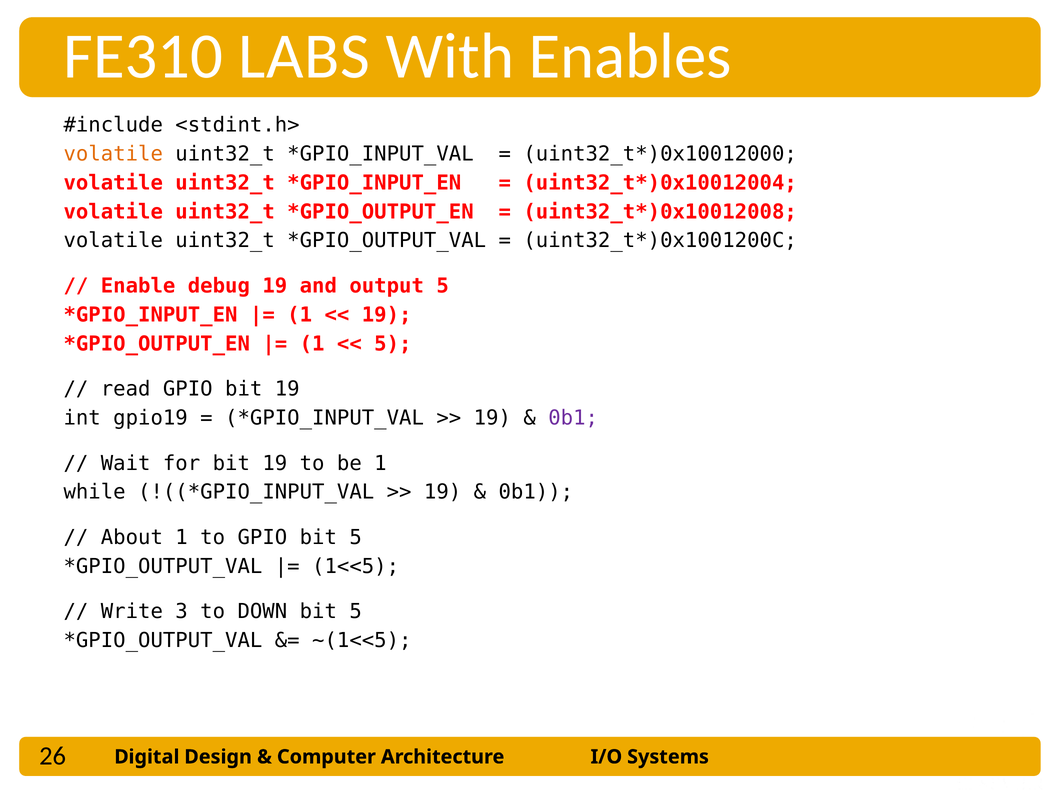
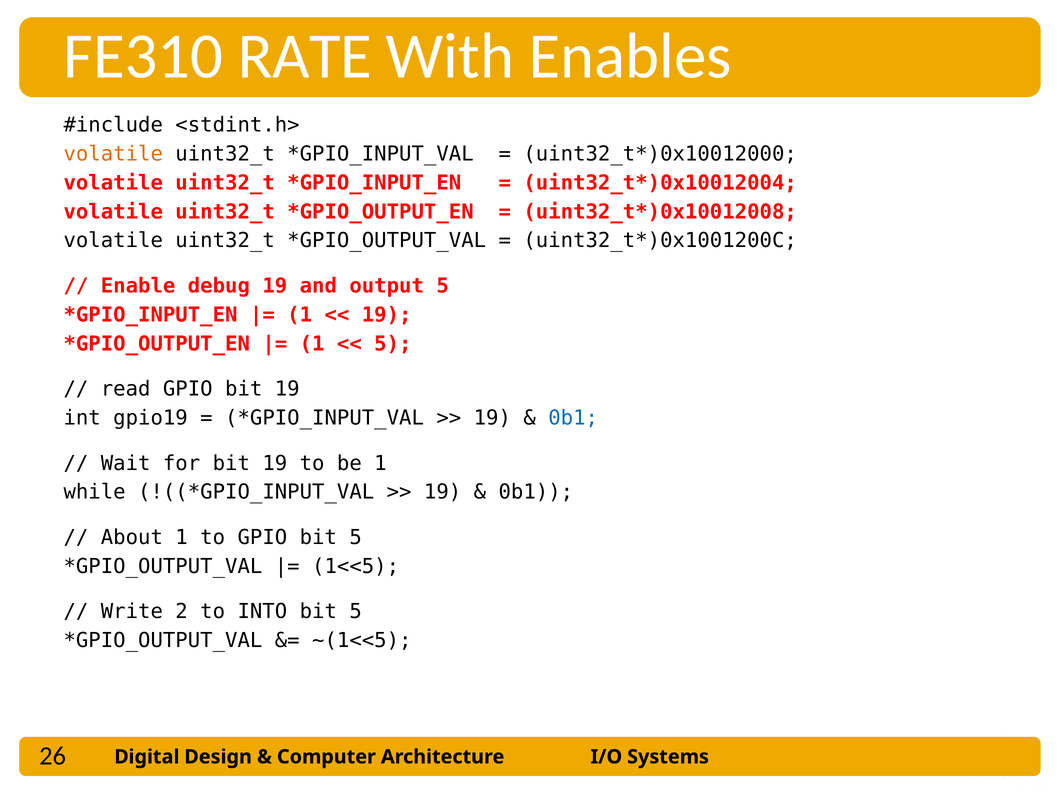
LABS: LABS -> RATE (305, 57)
0b1 colour: purple -> blue (573, 418)
3: 3 -> 2 (182, 612)
DOWN: DOWN -> INTO (262, 612)
